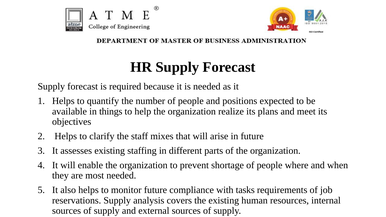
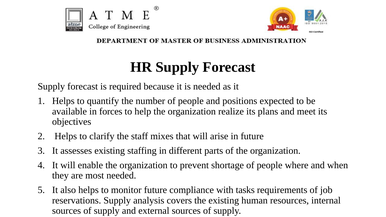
things: things -> forces (111, 111)
